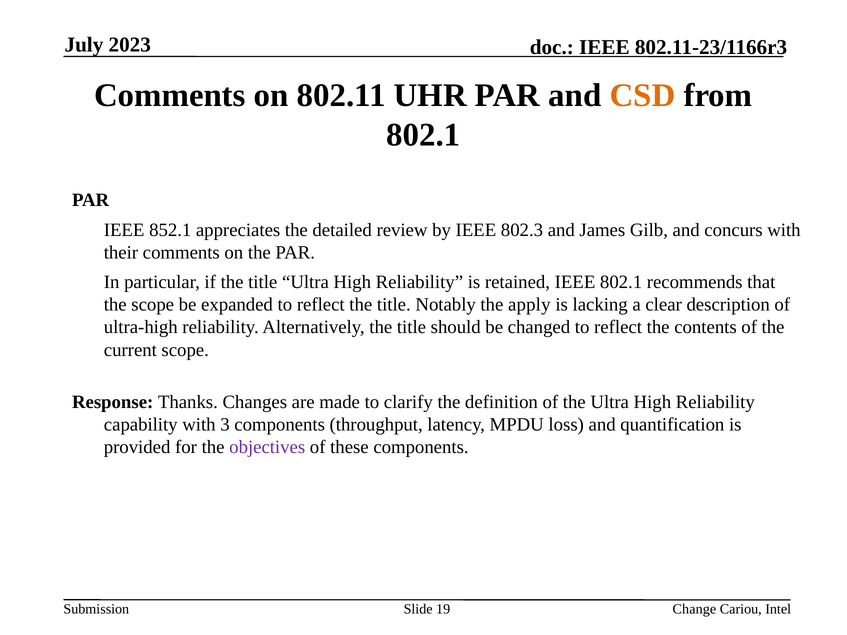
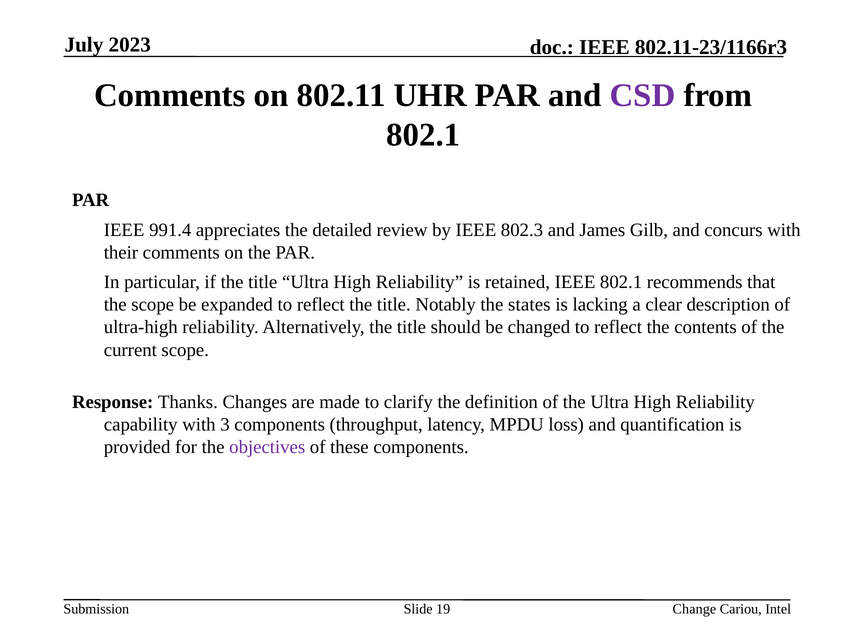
CSD colour: orange -> purple (642, 95)
852.1: 852.1 -> 991.4 (170, 230)
apply: apply -> states (529, 305)
